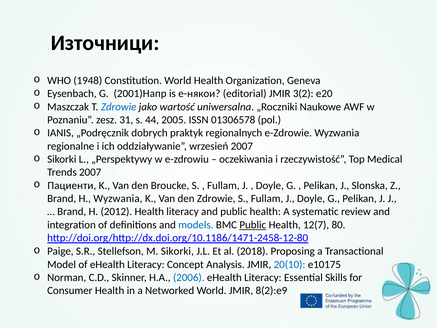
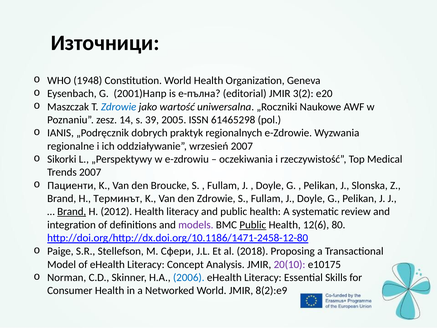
e-някои: e-някои -> e-пълна (199, 94)
31: 31 -> 14 (126, 120)
44: 44 -> 39 (152, 120)
01306578: 01306578 -> 61465298 (233, 120)
H Wyzwania: Wyzwania -> Терминът (118, 198)
Brand underline: none -> present (72, 212)
models colour: blue -> purple (196, 225)
12(7: 12(7 -> 12(6 (316, 225)
M Sikorki: Sikorki -> Сфери (177, 251)
20(10 colour: blue -> purple (290, 264)
